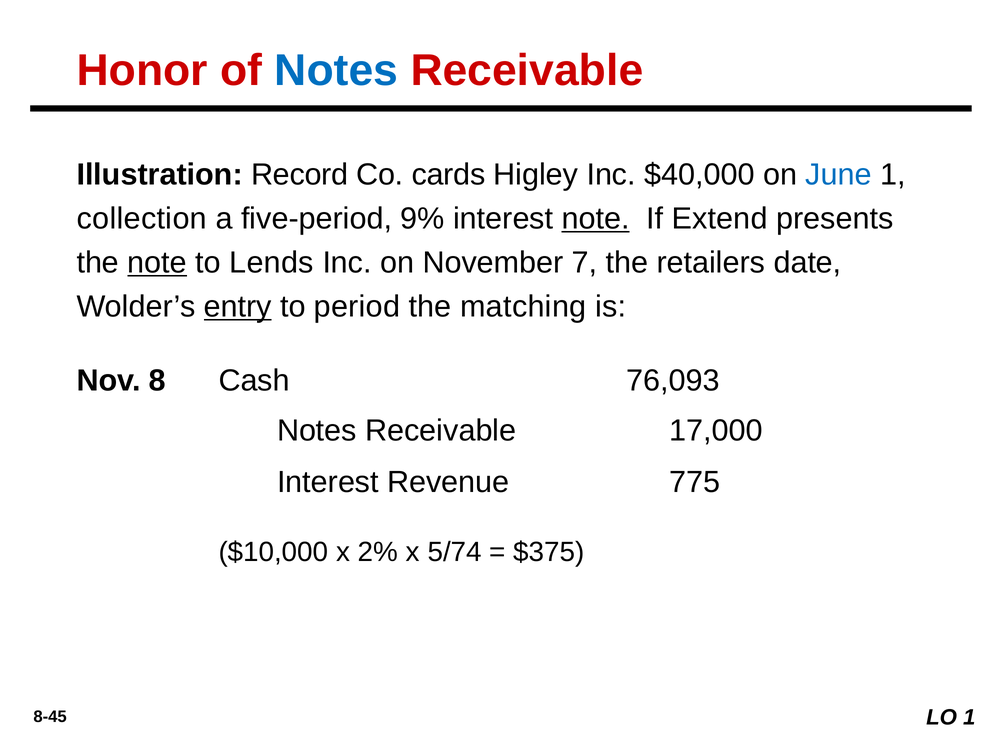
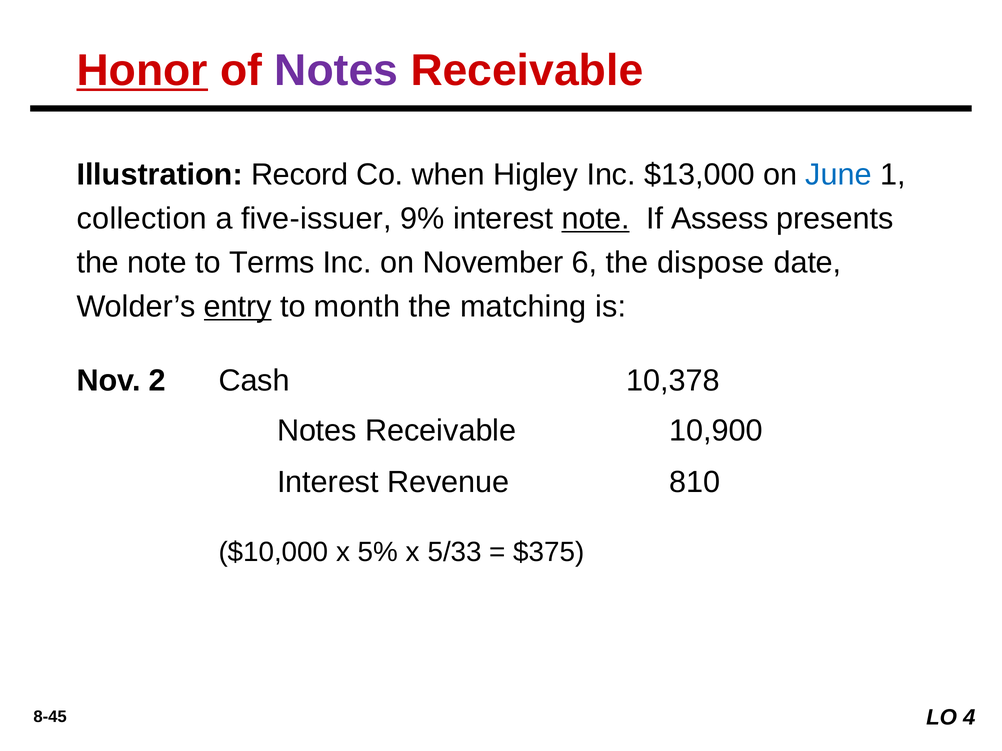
Honor underline: none -> present (142, 71)
Notes colour: blue -> purple (336, 71)
cards: cards -> when (448, 175)
$40,000: $40,000 -> $13,000 (699, 175)
five-period: five-period -> five-issuer (316, 219)
Extend: Extend -> Assess (720, 219)
note underline: present -> none (157, 263)
Lends: Lends -> Terms (272, 263)
7: 7 -> 6 (585, 263)
retailers: retailers -> dispose (711, 263)
period: period -> month (357, 307)
8: 8 -> 2 (157, 381)
76,093: 76,093 -> 10,378 (673, 381)
17,000: 17,000 -> 10,900 (716, 431)
775: 775 -> 810 (695, 483)
2%: 2% -> 5% (378, 553)
5/74: 5/74 -> 5/33 (455, 553)
LO 1: 1 -> 4 (969, 718)
